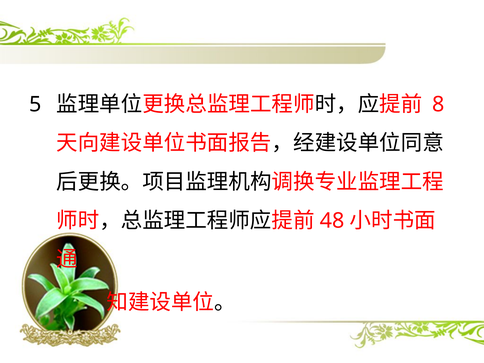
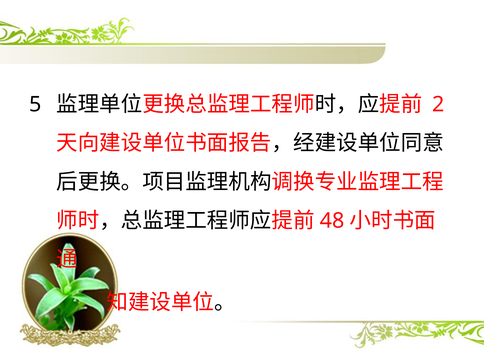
8: 8 -> 2 (438, 105)
